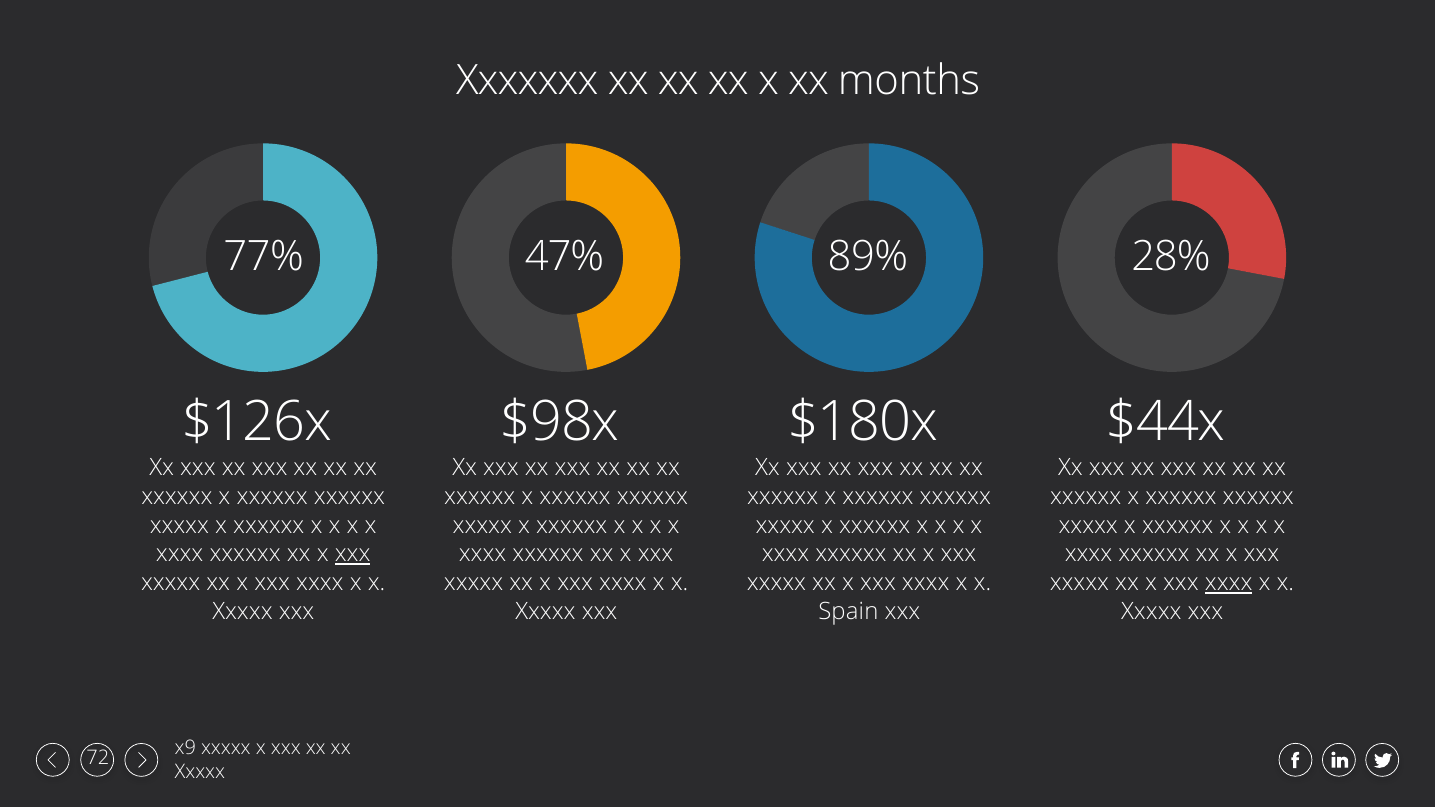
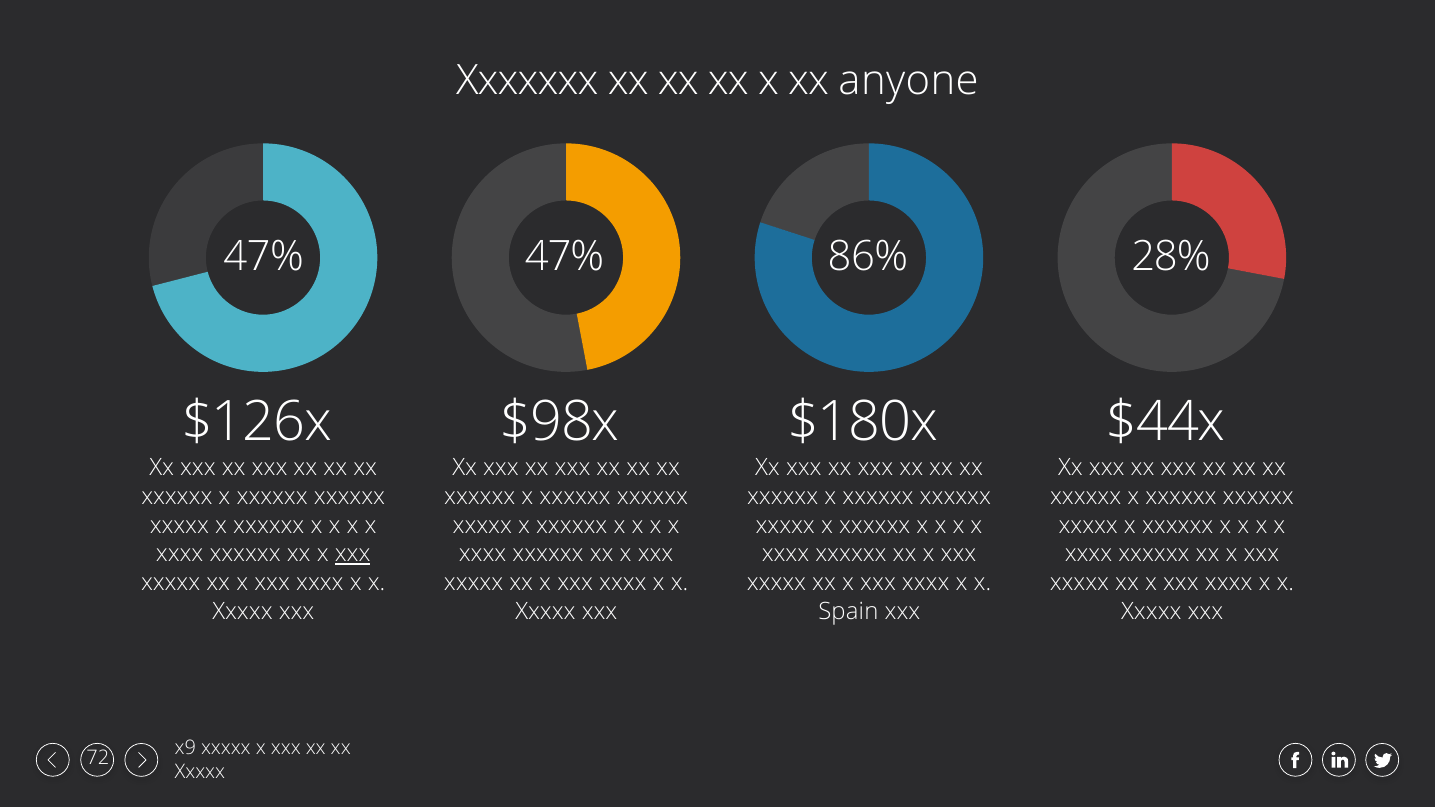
months: months -> anyone (909, 80)
77%: 77% -> 47% (264, 257)
89%: 89% -> 86% (868, 257)
xxxx underline: present -> none (1229, 583)
